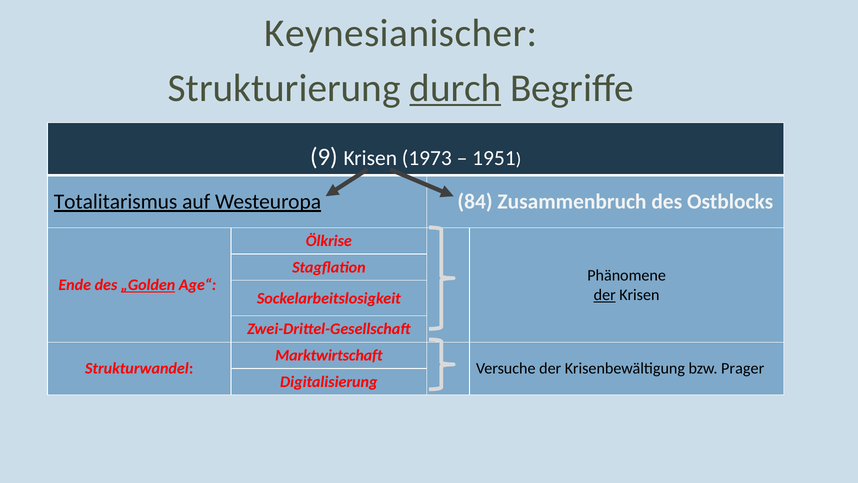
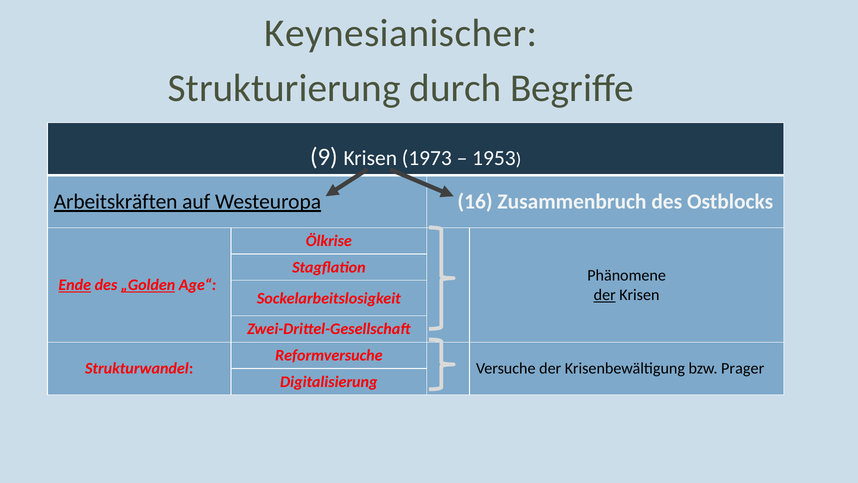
durch underline: present -> none (455, 88)
1951: 1951 -> 1953 (494, 158)
Totalitarismus: Totalitarismus -> Arbeitskräften (116, 201)
84: 84 -> 16 (475, 201)
Ende underline: none -> present (75, 285)
Marktwirtschaft: Marktwirtschaft -> Reformversuche (329, 355)
